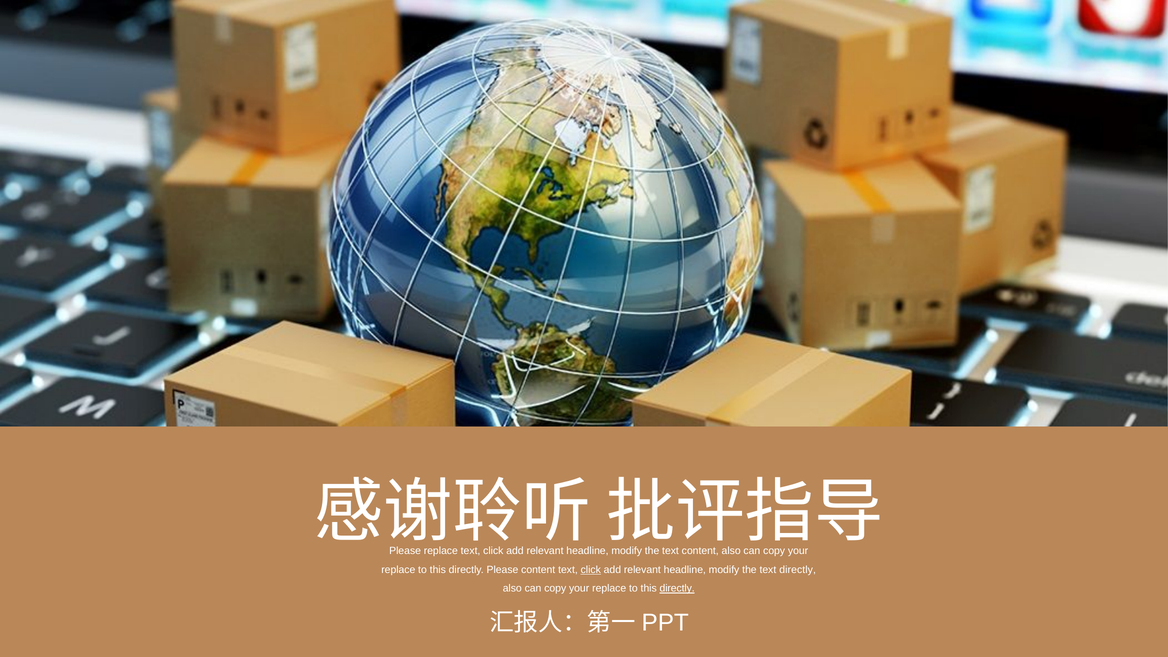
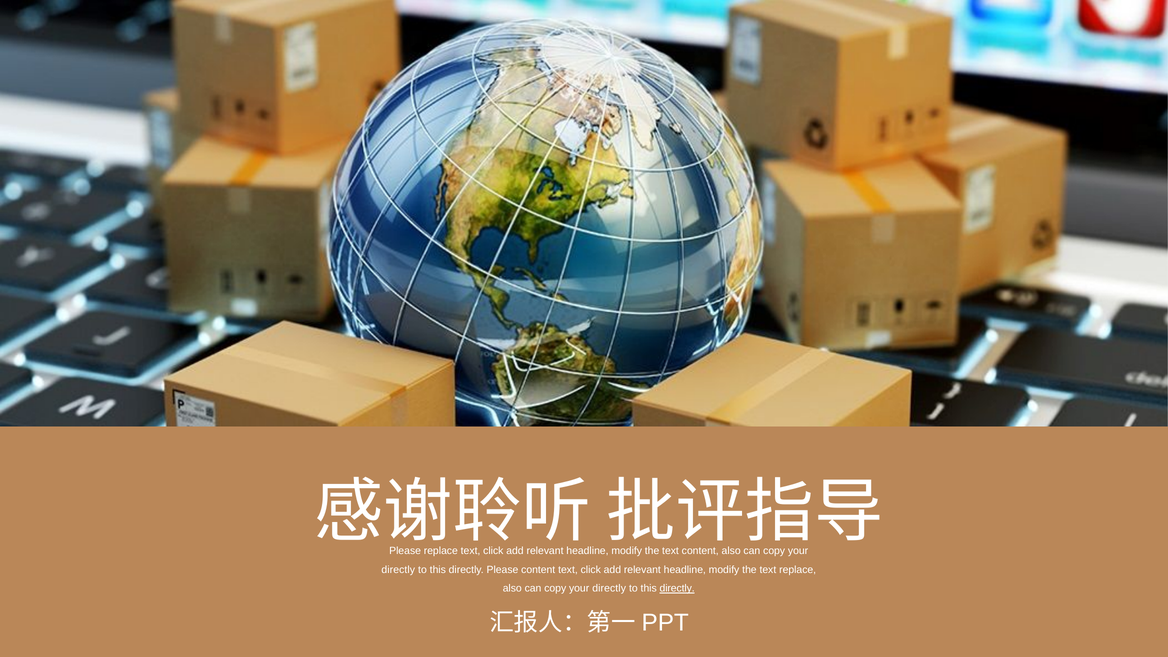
replace: replace -> directly (398, 570)
click underline: present -> none (591, 570)
text directly: directly -> replace (798, 570)
replace: replace -> directly (609, 588)
